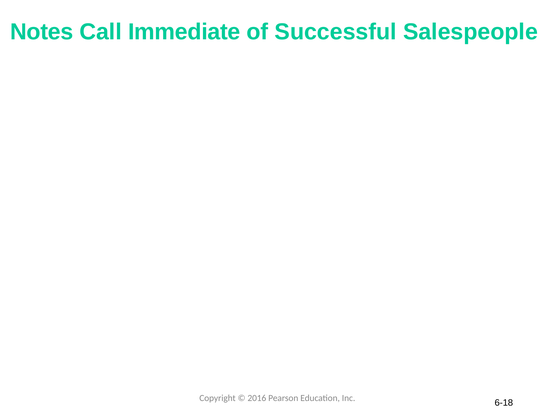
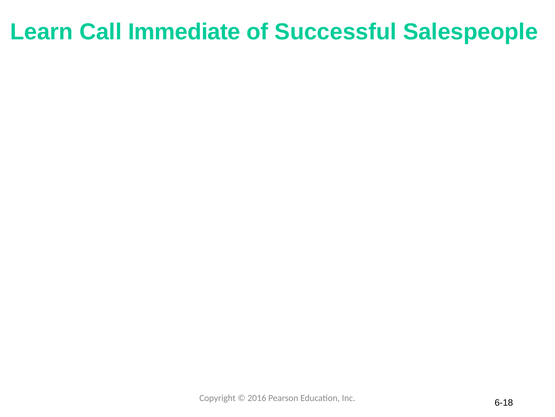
Notes: Notes -> Learn (42, 32)
